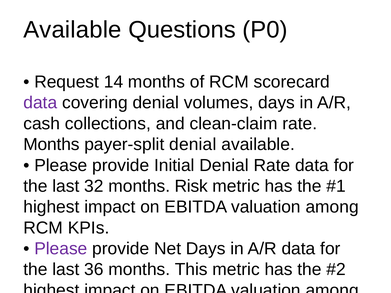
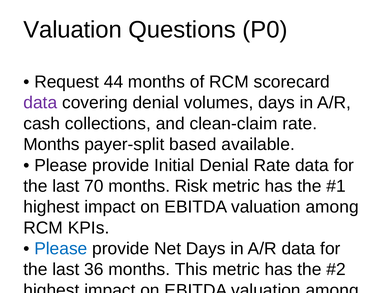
Available: Available -> Valuation (73, 30)
14: 14 -> 44 (114, 82)
payer-split denial: denial -> based (193, 145)
32: 32 -> 70 (94, 186)
Please colour: purple -> blue (61, 249)
